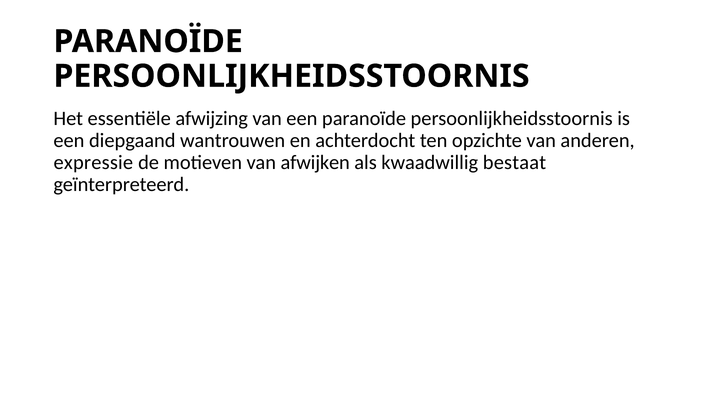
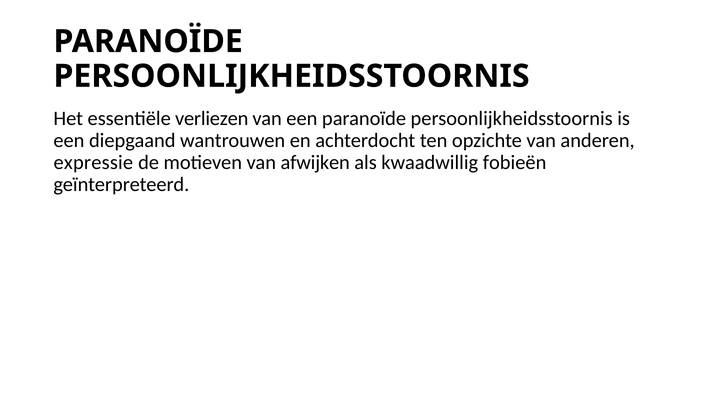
afwijzing: afwijzing -> verliezen (212, 119)
bestaat: bestaat -> fobieën (515, 163)
